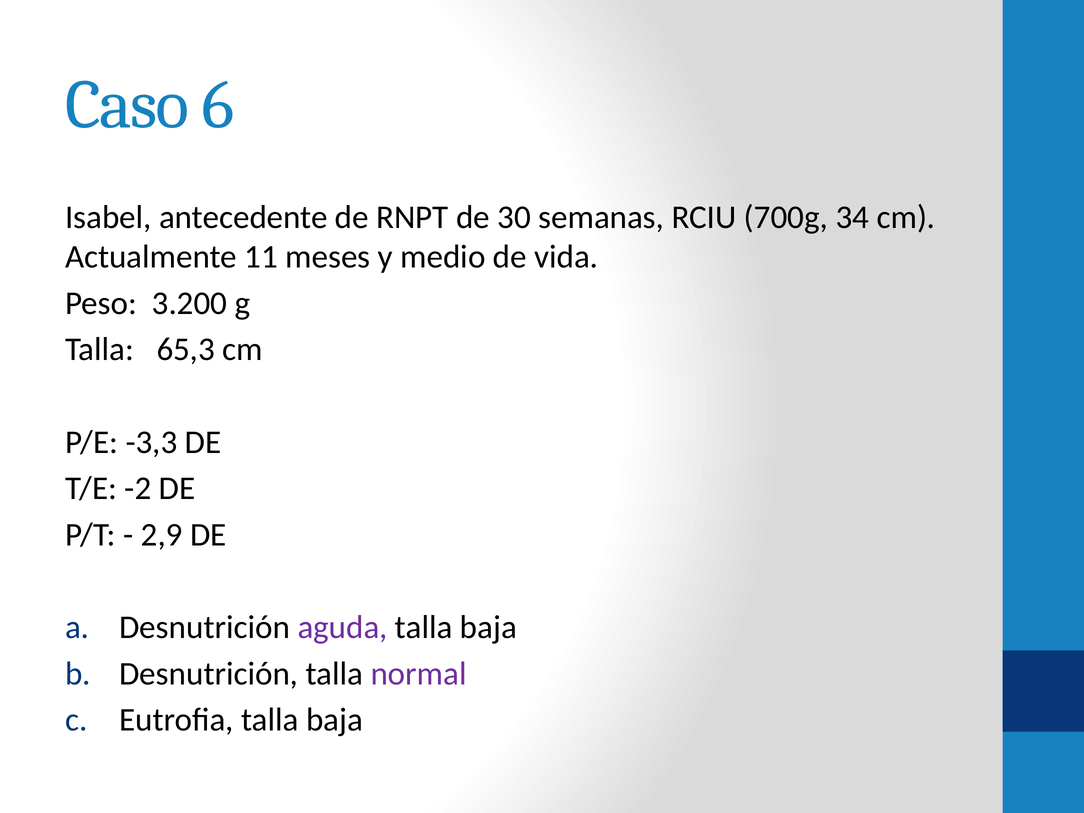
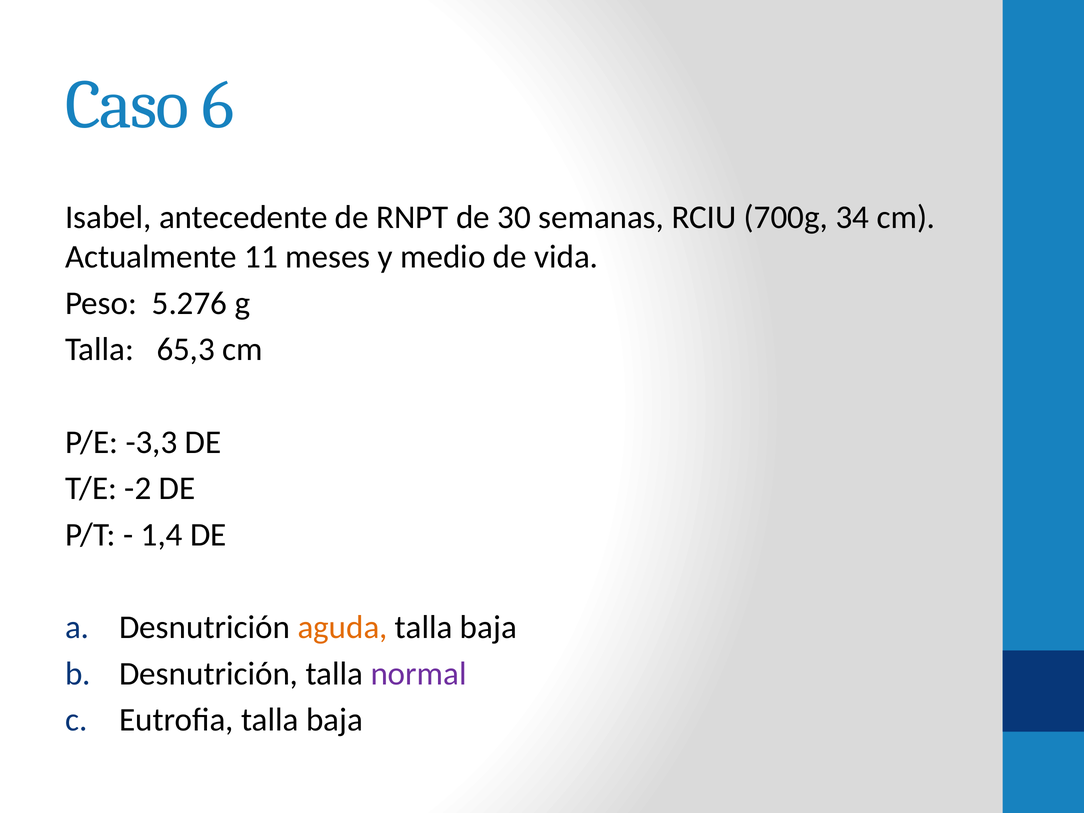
3.200: 3.200 -> 5.276 (190, 303)
2,9: 2,9 -> 1,4 (162, 535)
aguda colour: purple -> orange (343, 627)
